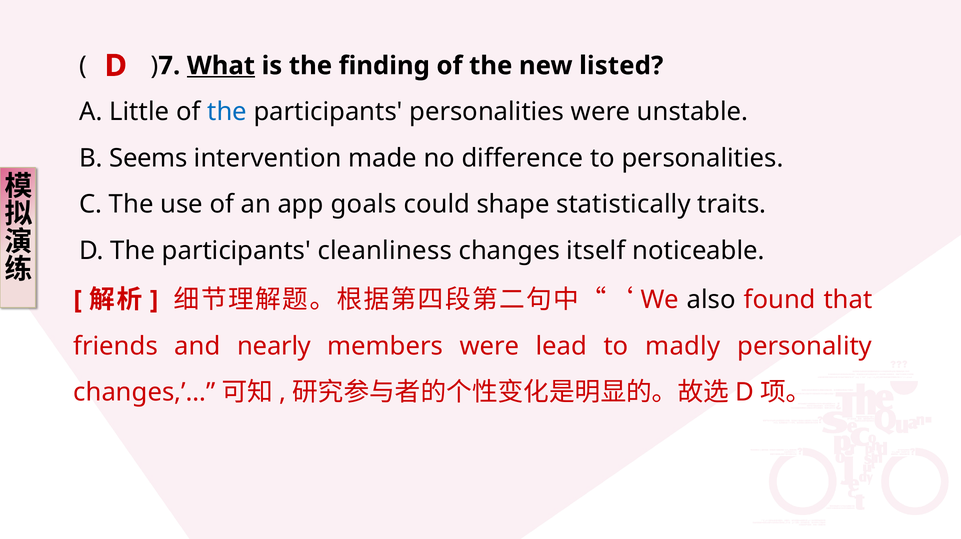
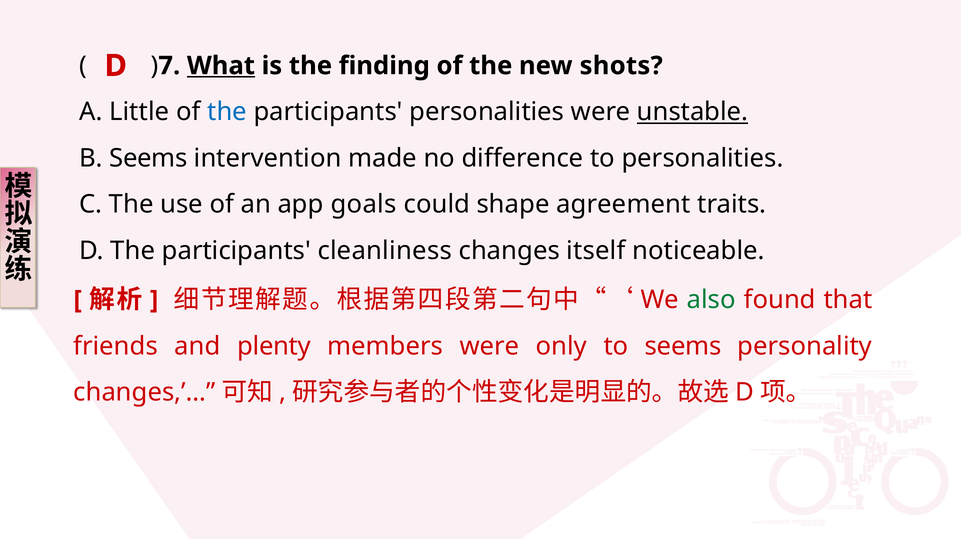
listed: listed -> shots (621, 66)
unstable underline: none -> present (693, 112)
statistically: statistically -> agreement (623, 204)
also colour: black -> green (711, 300)
nearly: nearly -> plenty (274, 346)
lead: lead -> only (561, 346)
to madly: madly -> seems (683, 346)
